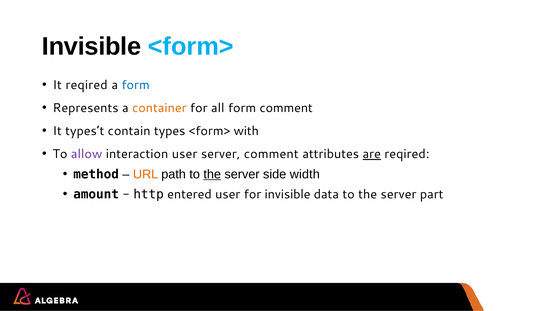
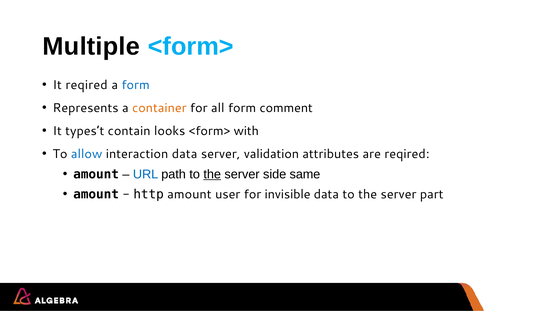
Invisible: Invisible -> Multiple (91, 46)
types: types -> looks (170, 131)
allow colour: purple -> blue (87, 154)
interaction user: user -> data (185, 154)
server comment: comment -> validation (271, 154)
are underline: present -> none (372, 154)
method: method -> amount (96, 174)
URL colour: orange -> blue (146, 174)
width: width -> same (305, 174)
http entered: entered -> amount (189, 194)
